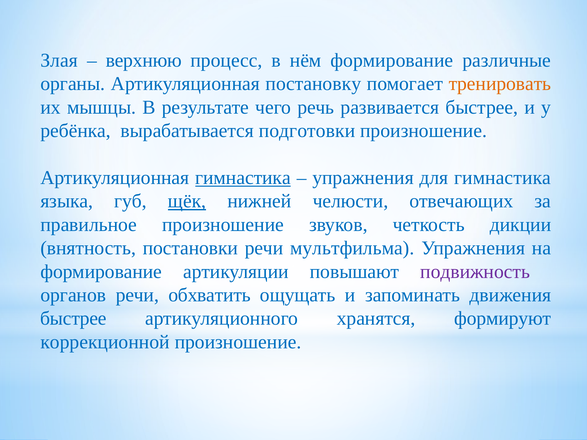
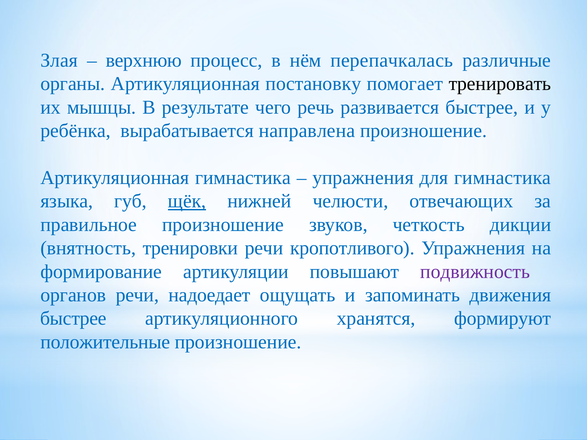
нём формирование: формирование -> перепачкалась (392, 60)
тренировать colour: orange -> black (500, 84)
подготовки: подготовки -> направлена (307, 131)
гимнастика underline: present -> none (243, 178)
постановки: постановки -> тренировки (190, 248)
мультфильма: мультфильма -> кропотливого (352, 248)
обхватить: обхватить -> надоедает (210, 295)
коррекционной: коррекционной -> положительные (105, 342)
